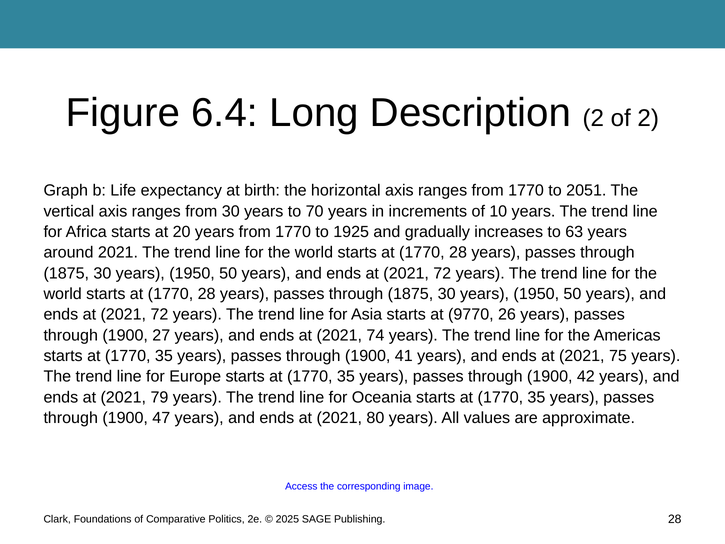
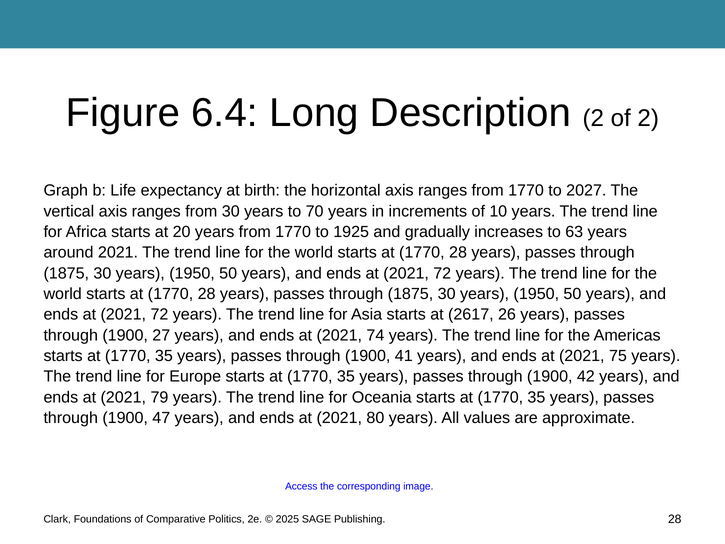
2051: 2051 -> 2027 (586, 190)
9770: 9770 -> 2617 (471, 314)
